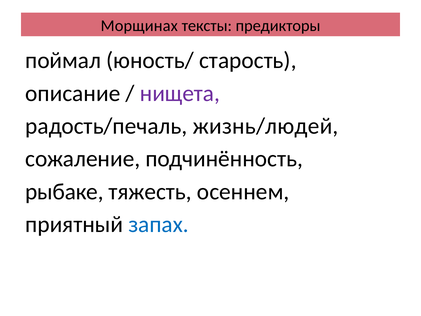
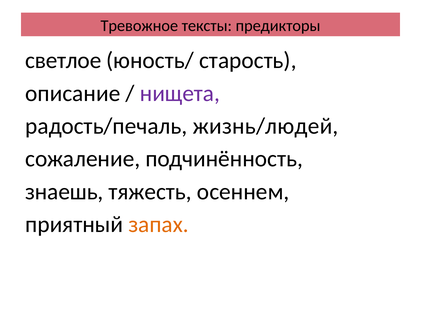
Морщинах: Морщинах -> Тревожное (139, 26)
поймал: поймал -> светлое (63, 61)
рыбаке: рыбаке -> знаешь (64, 191)
запах colour: blue -> orange (159, 224)
